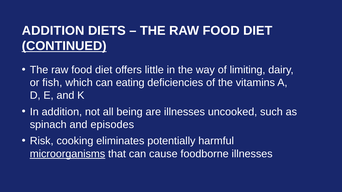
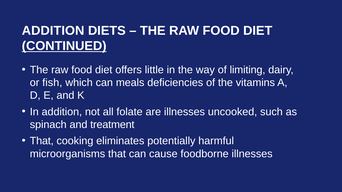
eating: eating -> meals (130, 83)
being: being -> folate (130, 112)
episodes: episodes -> treatment (112, 125)
Risk: Risk -> That (42, 141)
microorganisms underline: present -> none (67, 154)
